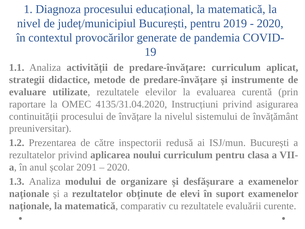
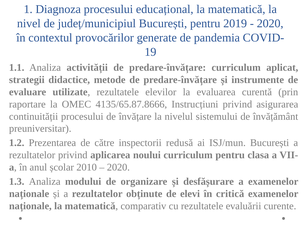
4135/31.04.2020: 4135/31.04.2020 -> 4135/65.87.8666 (131, 104)
2091: 2091 -> 2010 (87, 167)
suport: suport -> critică (230, 194)
